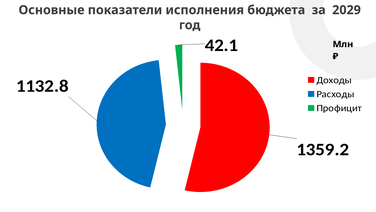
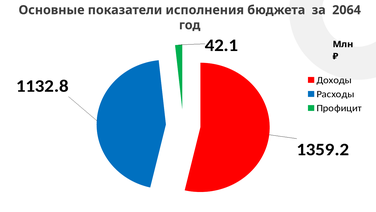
2029: 2029 -> 2064 (347, 10)
